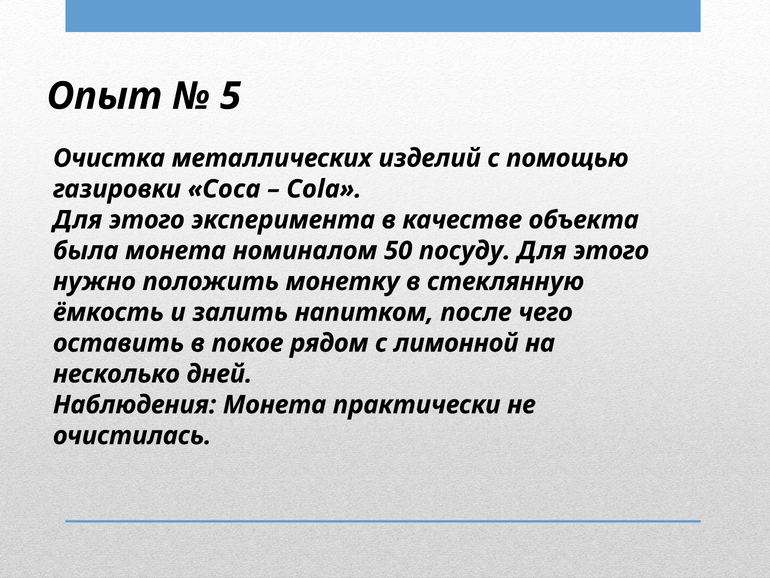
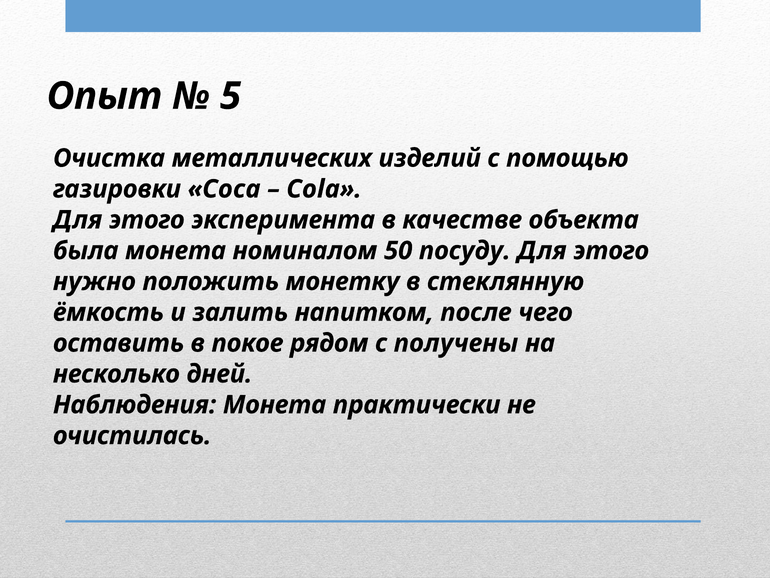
лимонной: лимонной -> получены (456, 343)
